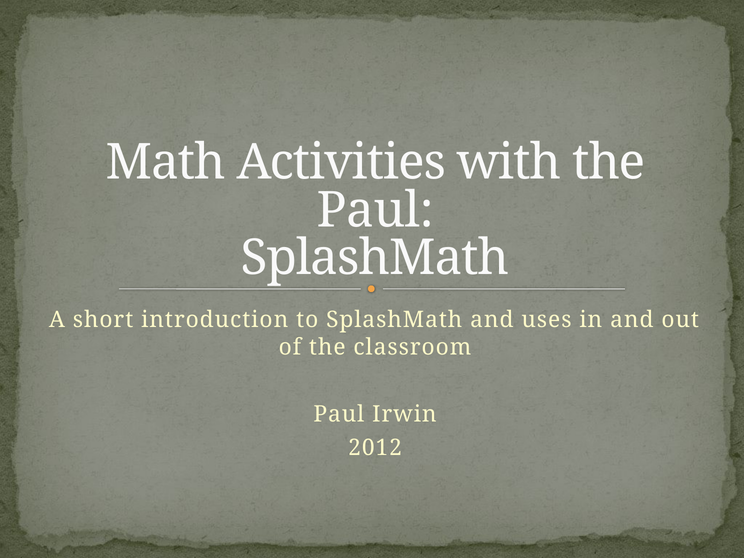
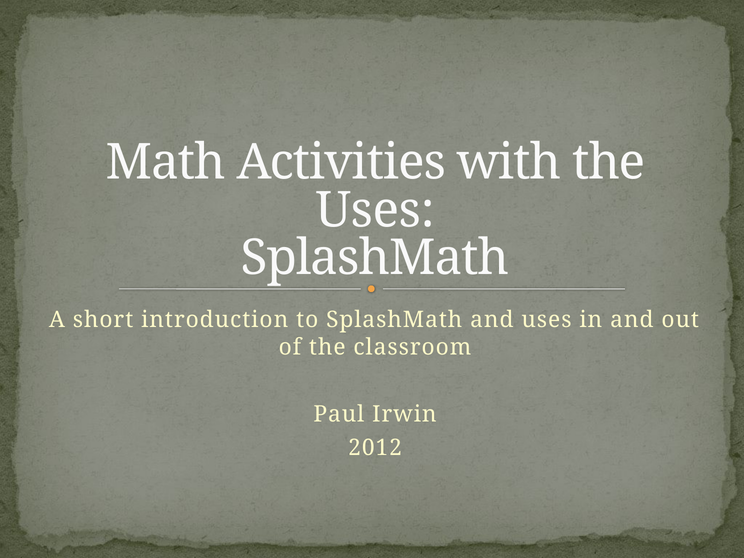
Paul: Paul -> Uses (375, 210)
